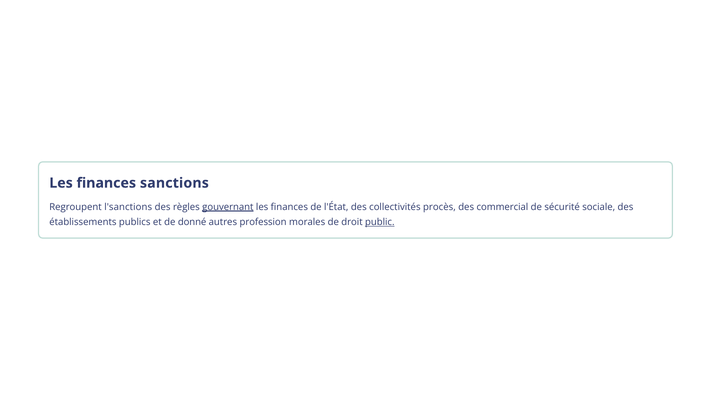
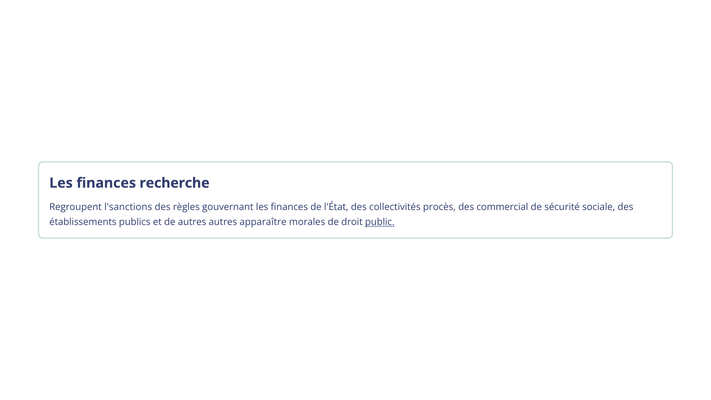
sanctions: sanctions -> recherche (175, 183)
gouvernant underline: present -> none (228, 207)
de donné: donné -> autres (192, 222)
profession: profession -> apparaître (263, 222)
